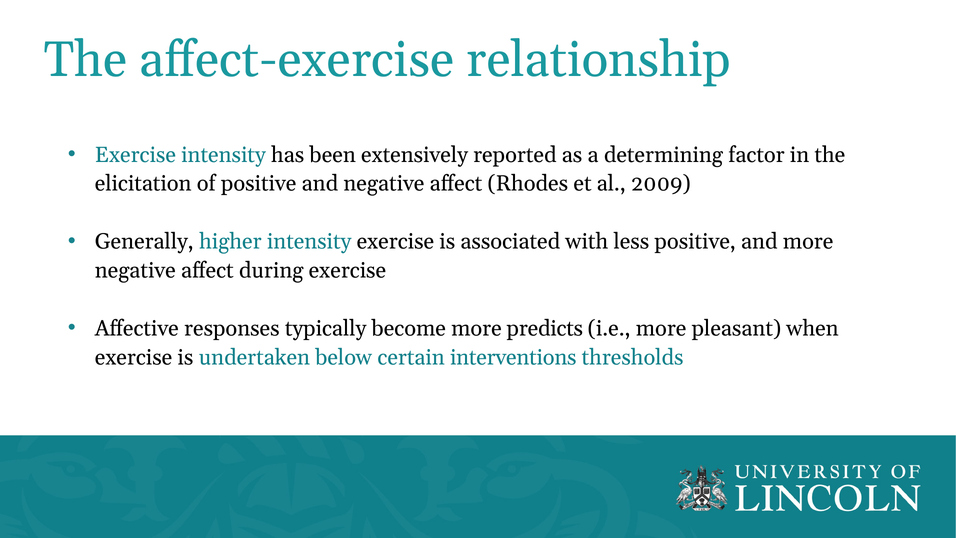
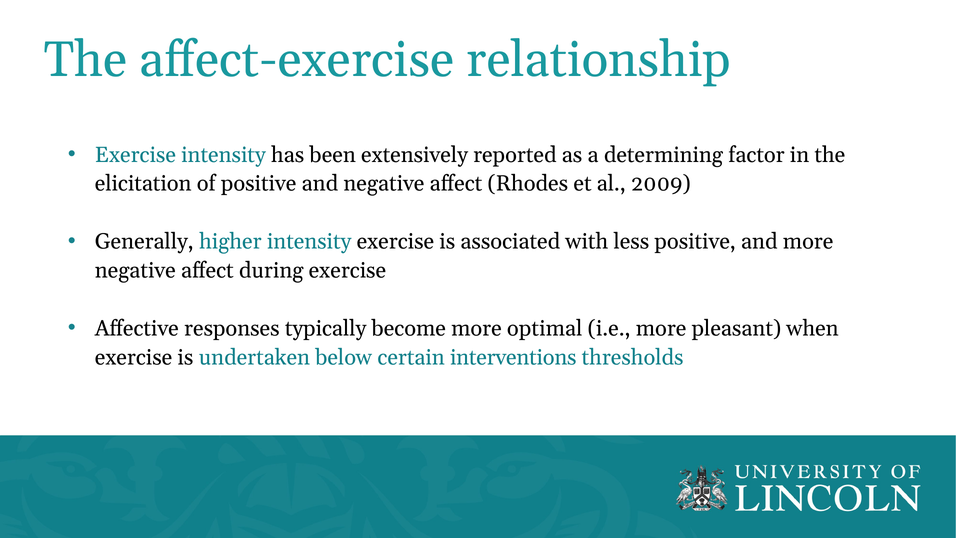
predicts: predicts -> optimal (545, 328)
